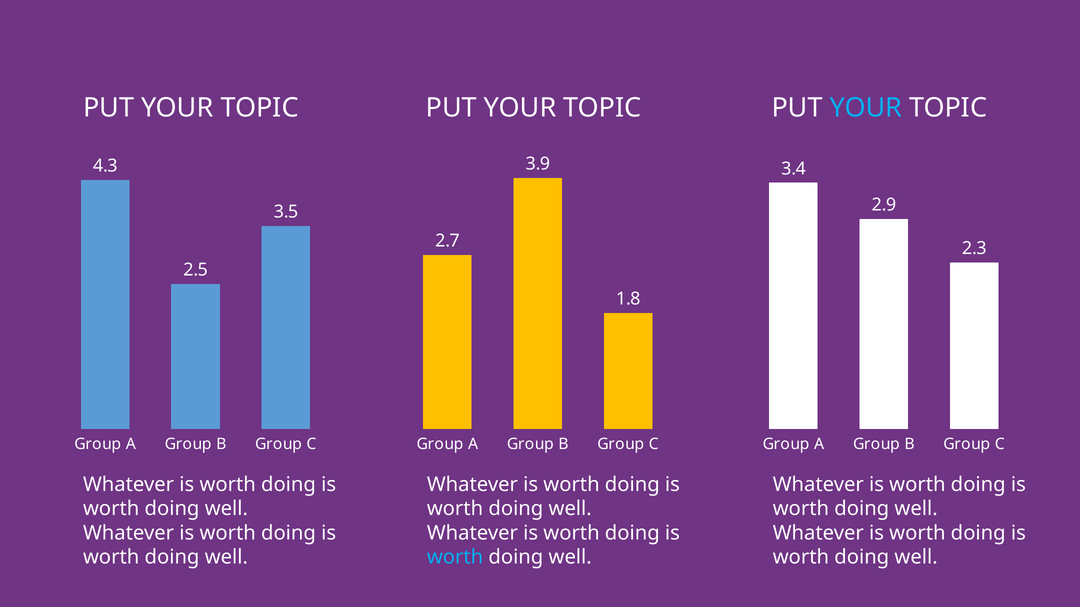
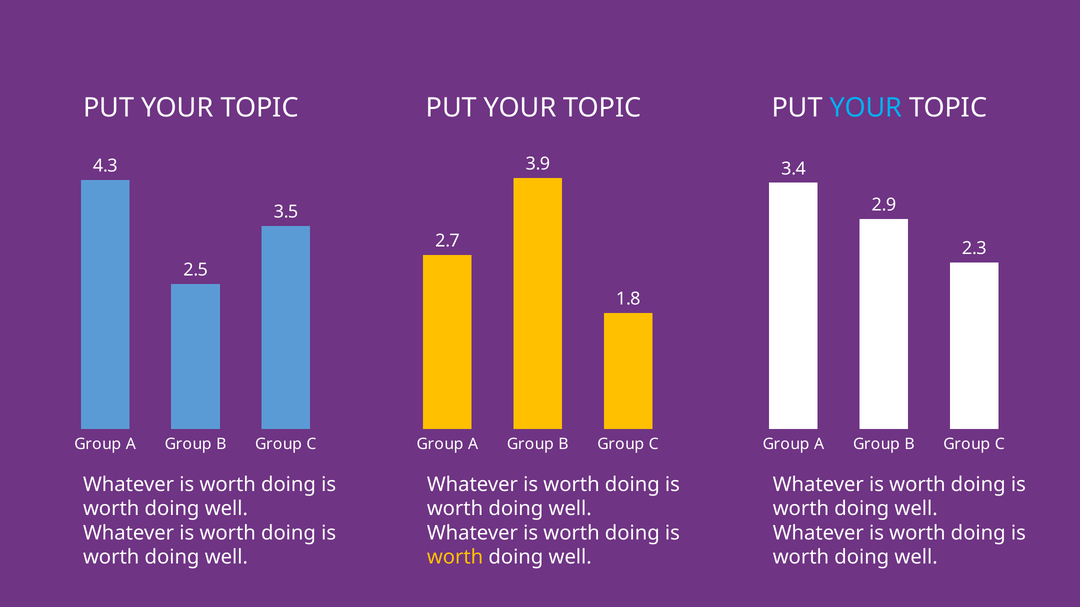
worth colour: light blue -> yellow (455, 558)
